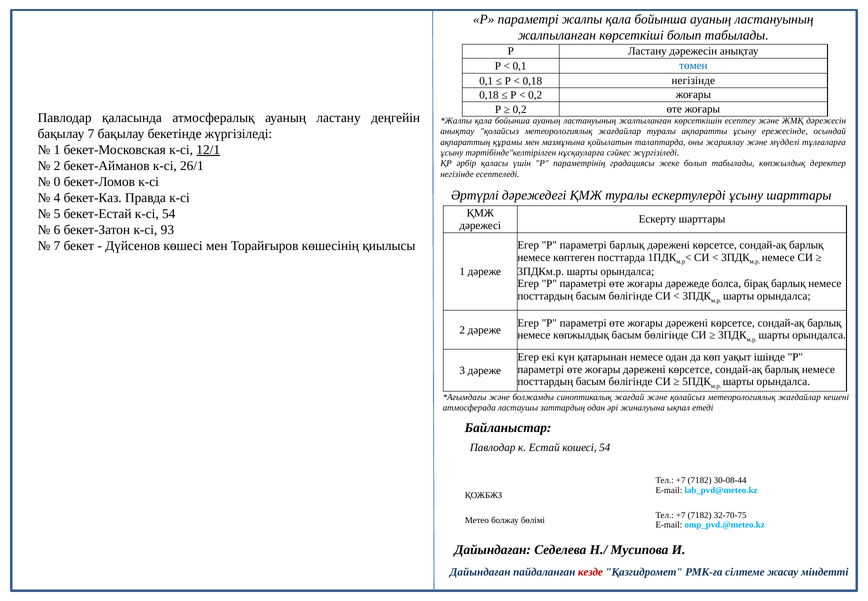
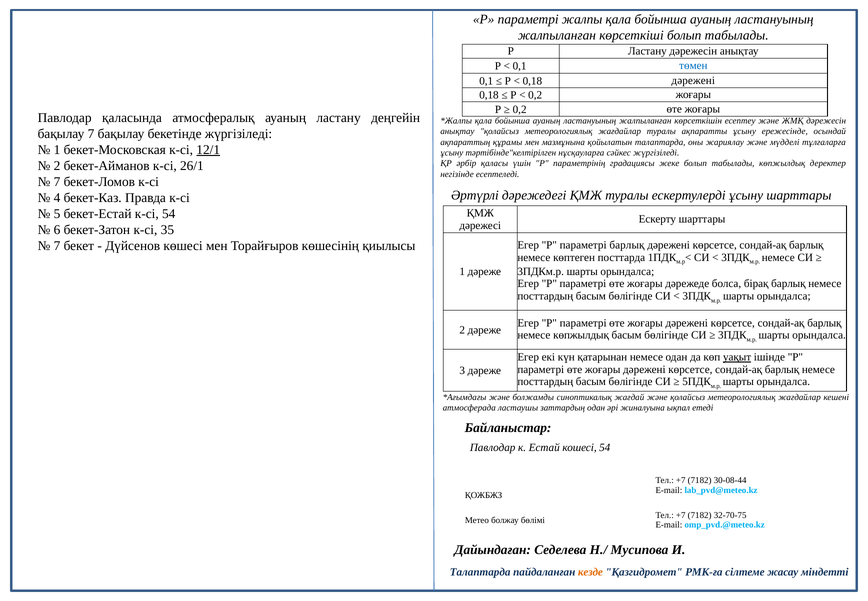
0,18 негізінде: негізінде -> дәрежені (693, 80)
0: 0 -> 7 (57, 182)
93: 93 -> 35 (167, 230)
уақыт underline: none -> present (737, 357)
Дайындаған: Дайындаған -> Талаптарда (480, 572)
кезде colour: red -> orange (590, 572)
